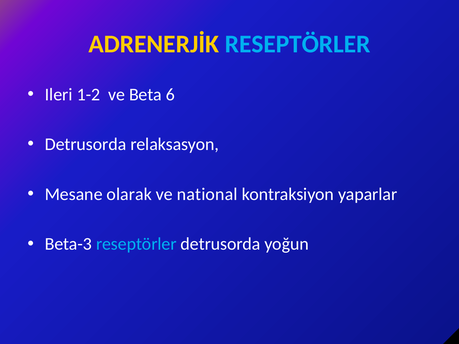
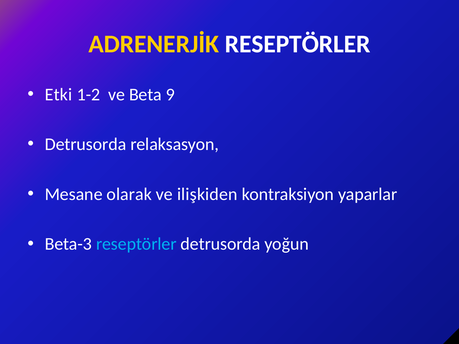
RESEPTÖRLER colour: light blue -> white (298, 44)
Ileri: Ileri -> Etki (59, 95)
6: 6 -> 9 (170, 95)
national: national -> ilişkiden (207, 194)
